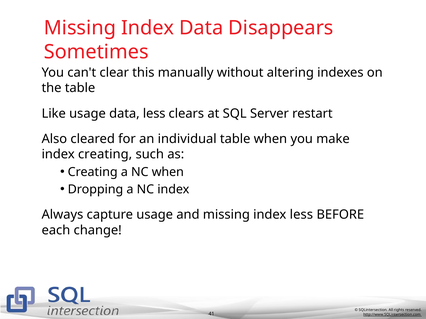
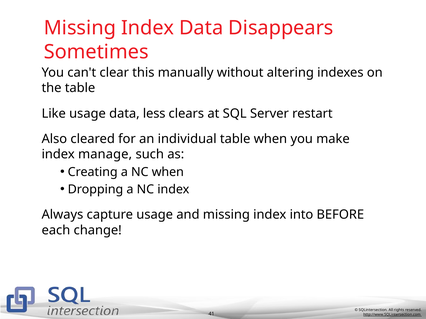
index creating: creating -> manage (105, 155)
index less: less -> into (301, 215)
